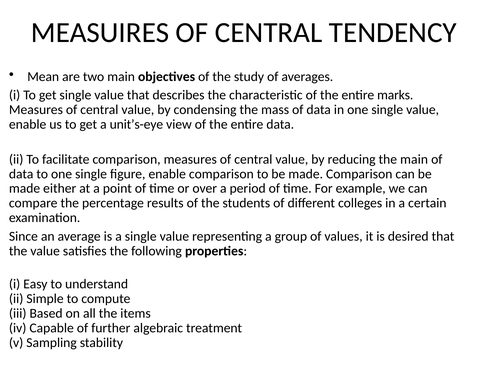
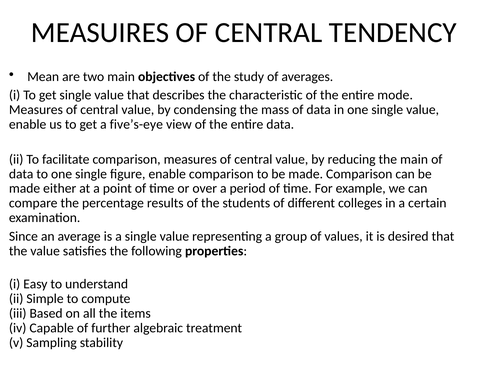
marks: marks -> mode (395, 95)
unit’s-eye: unit’s-eye -> five’s-eye (136, 124)
